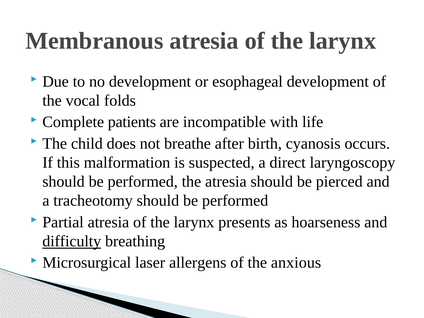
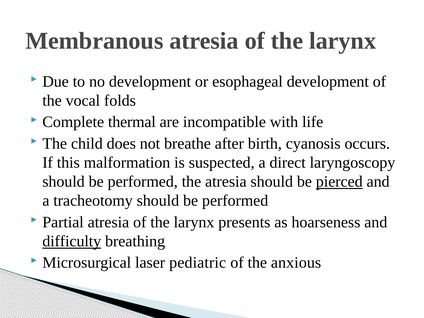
patients: patients -> thermal (132, 122)
pierced underline: none -> present (339, 182)
allergens: allergens -> pediatric (198, 263)
